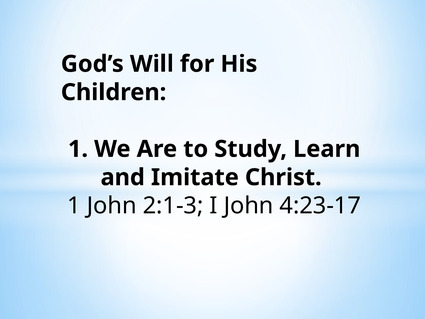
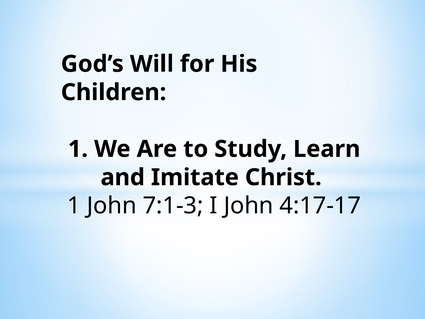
2:1-3: 2:1-3 -> 7:1-3 (173, 206)
4:23-17: 4:23-17 -> 4:17-17 (320, 206)
